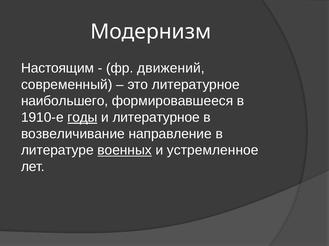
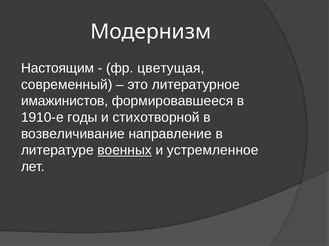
движений: движений -> цветущая (171, 68)
наибольшего: наибольшего -> имажинистов (65, 101)
годы underline: present -> none (82, 118)
и литературное: литературное -> стихотворной (156, 118)
